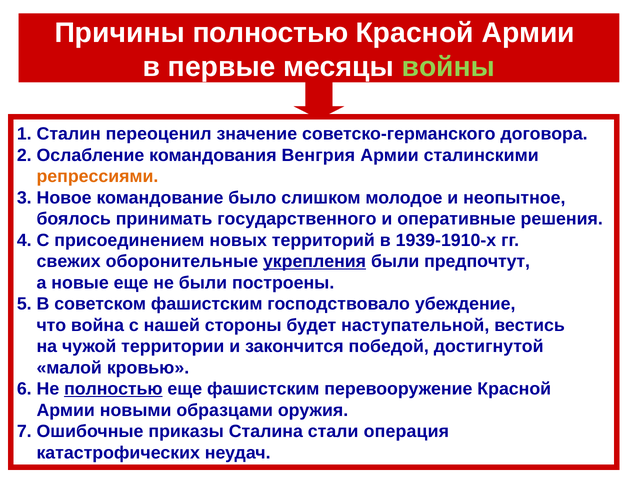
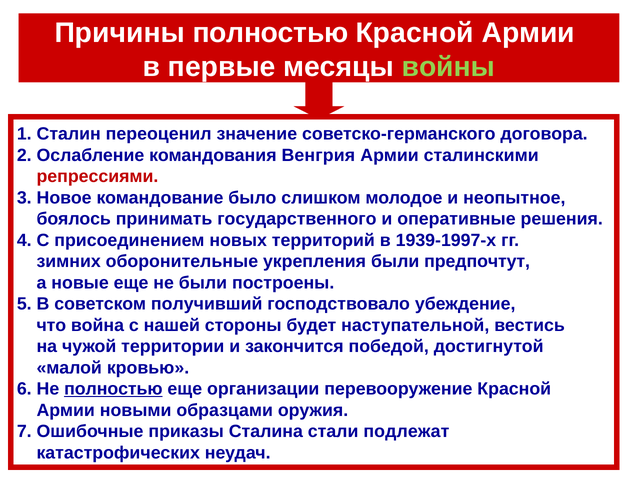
репрессиями colour: orange -> red (97, 177)
1939-1910-х: 1939-1910-х -> 1939-1997-х (446, 240)
свежих: свежих -> зимних (69, 262)
укрепления underline: present -> none (315, 262)
советском фашистским: фашистским -> получивший (207, 304)
еще фашистским: фашистским -> организации (263, 389)
операция: операция -> подлежат (406, 432)
